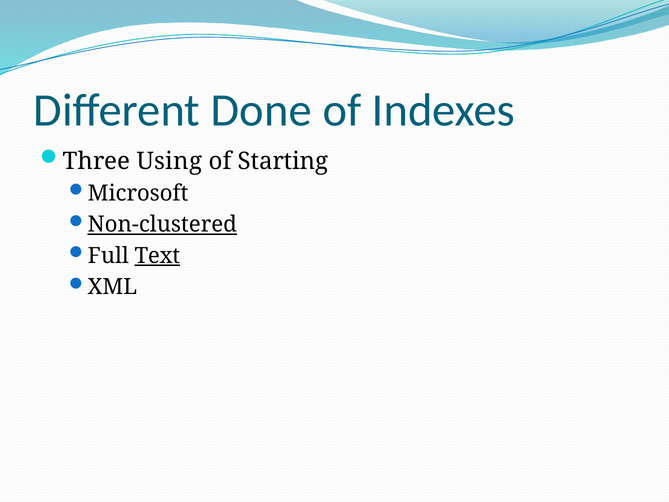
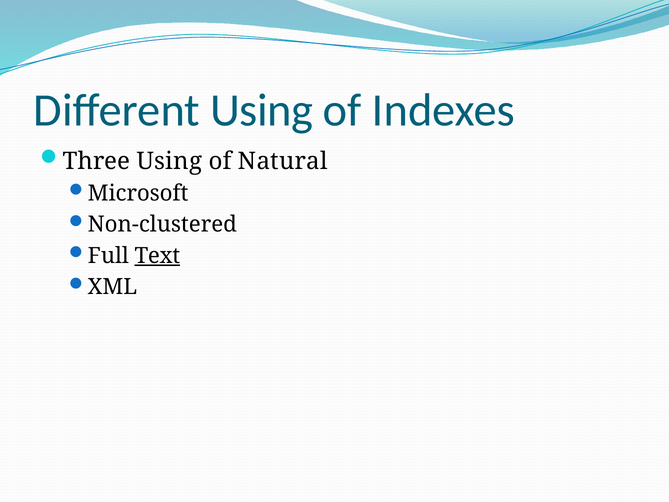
Different Done: Done -> Using (262, 110)
Starting: Starting -> Natural (283, 161)
Non-clustered underline: present -> none (162, 224)
